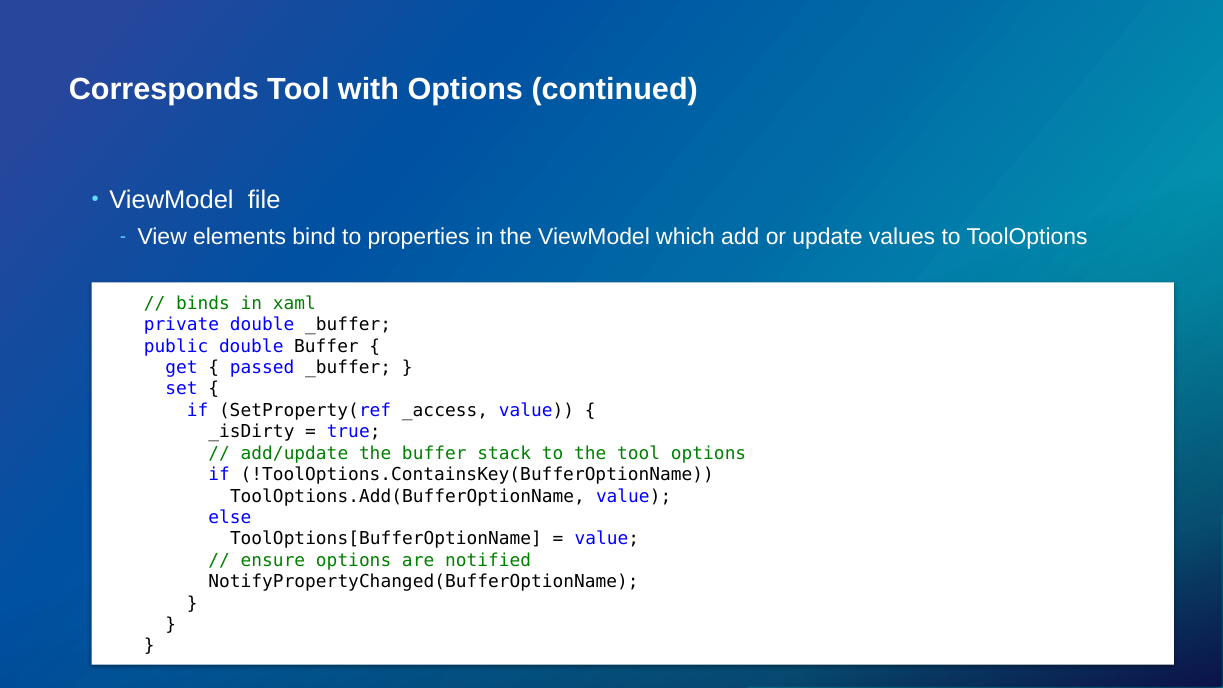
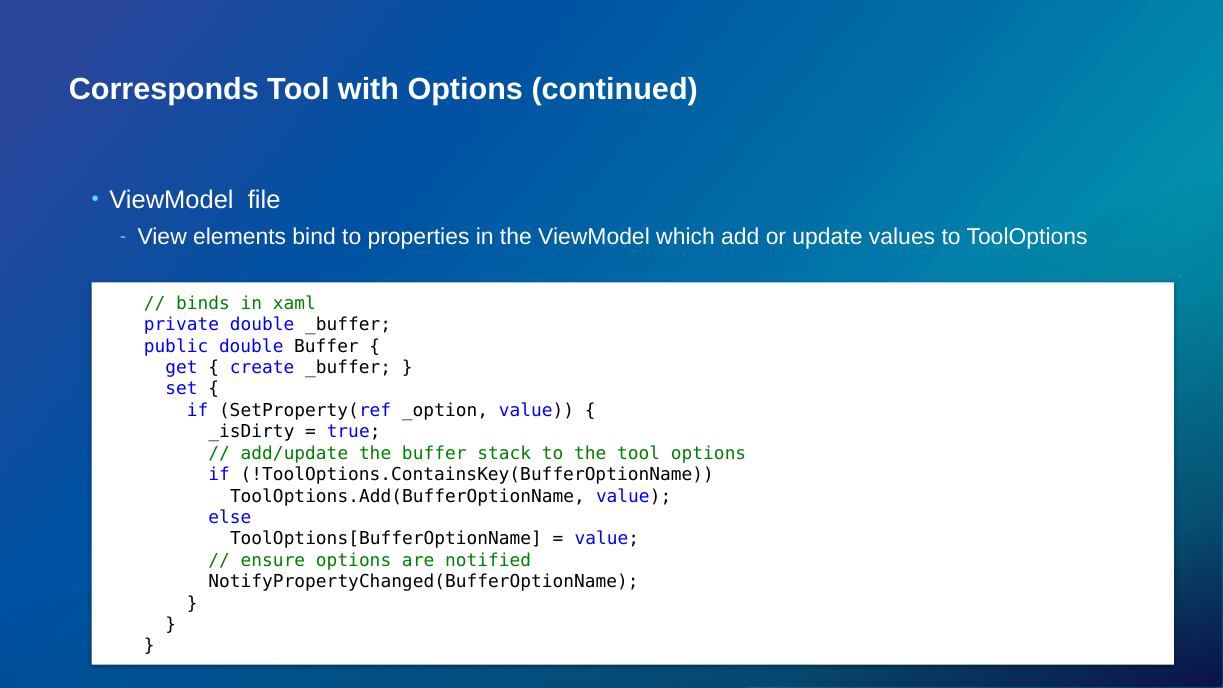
passed: passed -> create (262, 368)
_access: _access -> _option (445, 410)
